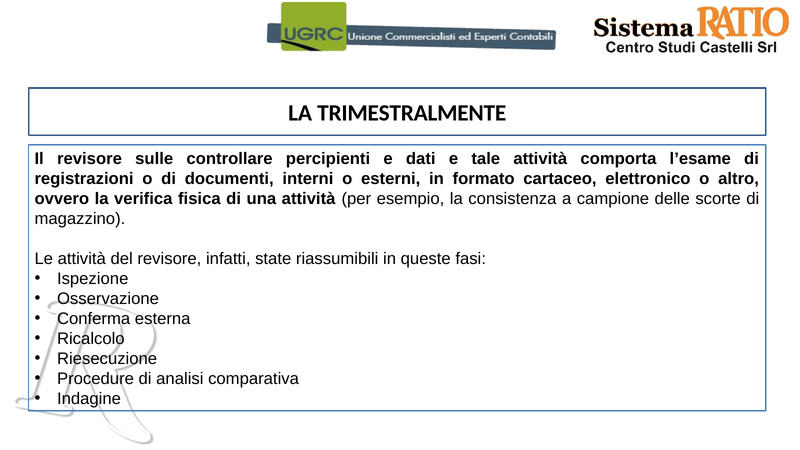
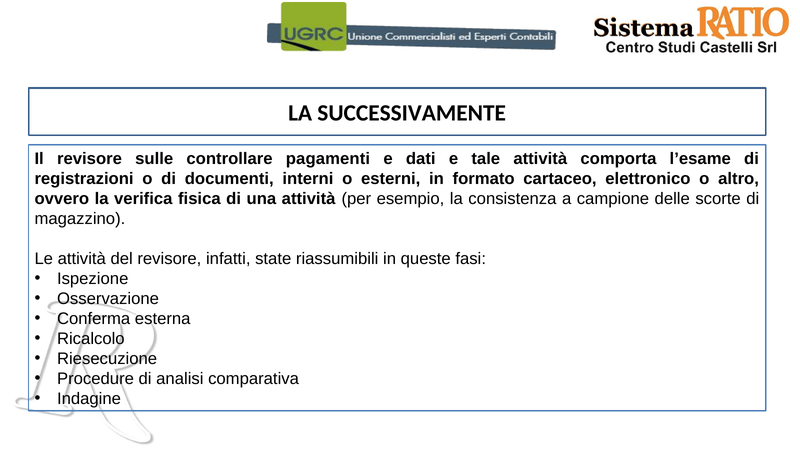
TRIMESTRALMENTE: TRIMESTRALMENTE -> SUCCESSIVAMENTE (412, 113)
percipienti: percipienti -> pagamenti (328, 159)
